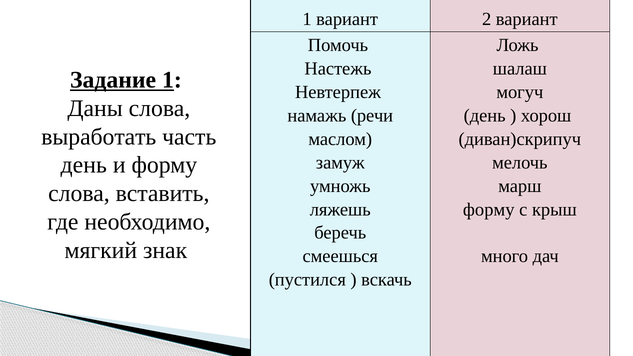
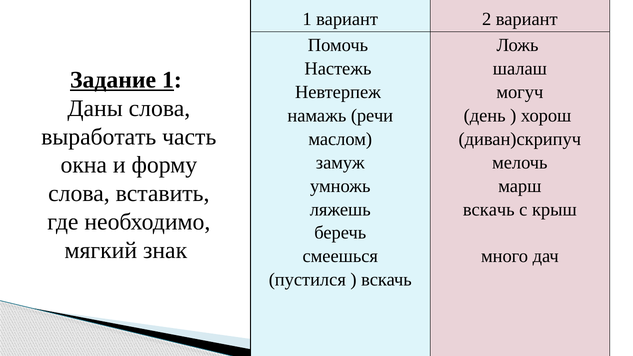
день: день -> окна (84, 165)
форму: форму -> вскачь (489, 209)
